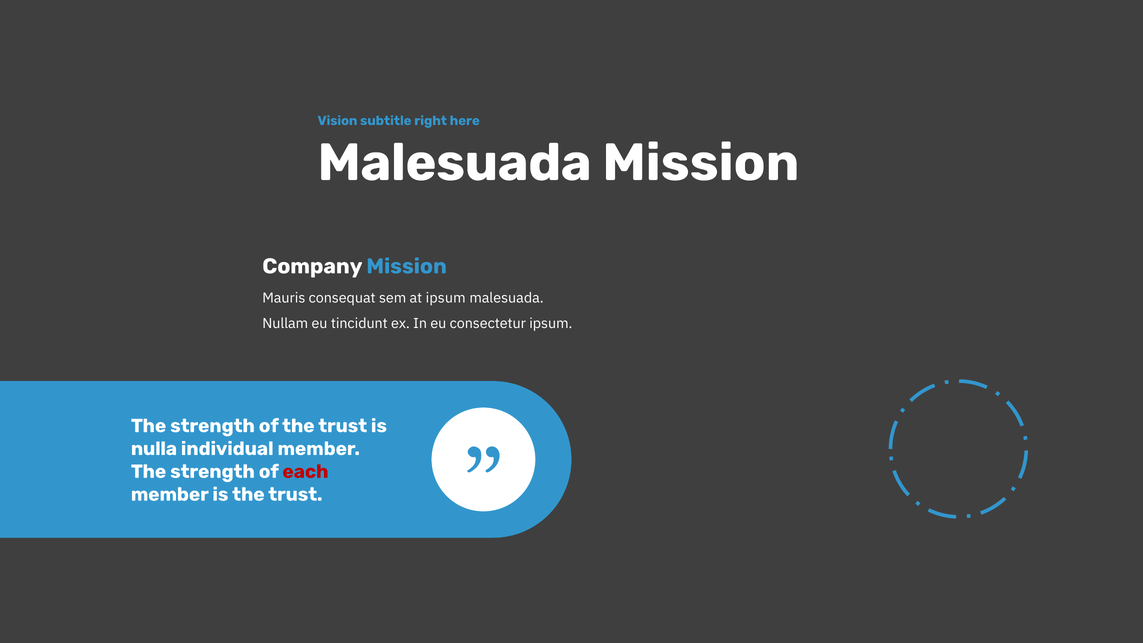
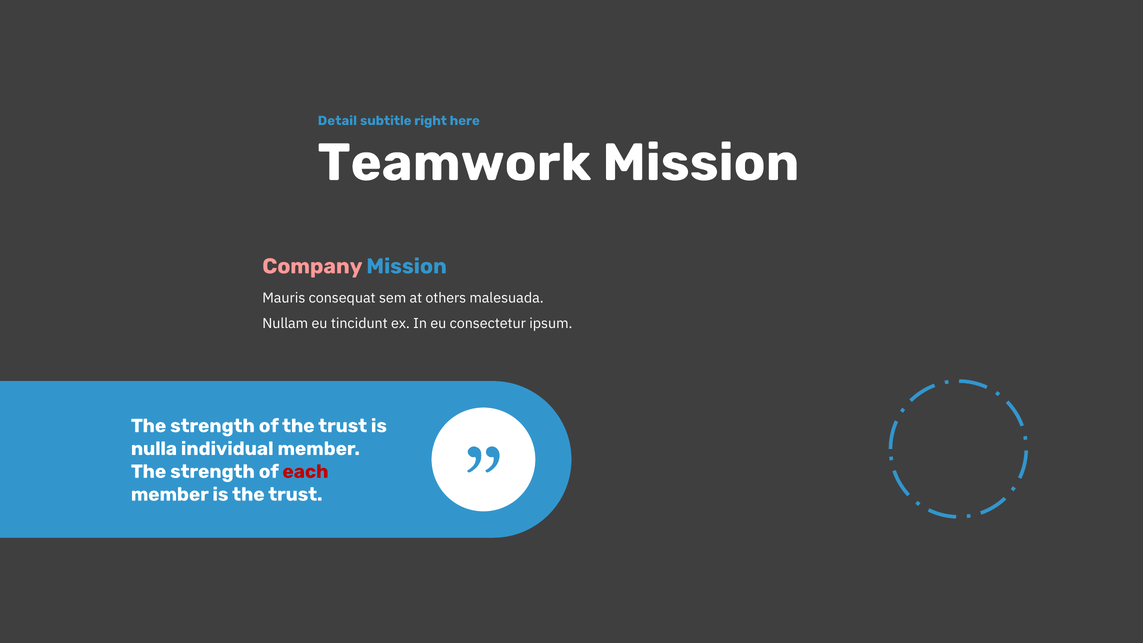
Vision: Vision -> Detail (337, 121)
Malesuada: Malesuada -> Teamwork (454, 163)
Company colour: white -> pink (312, 266)
at ipsum: ipsum -> others (446, 298)
